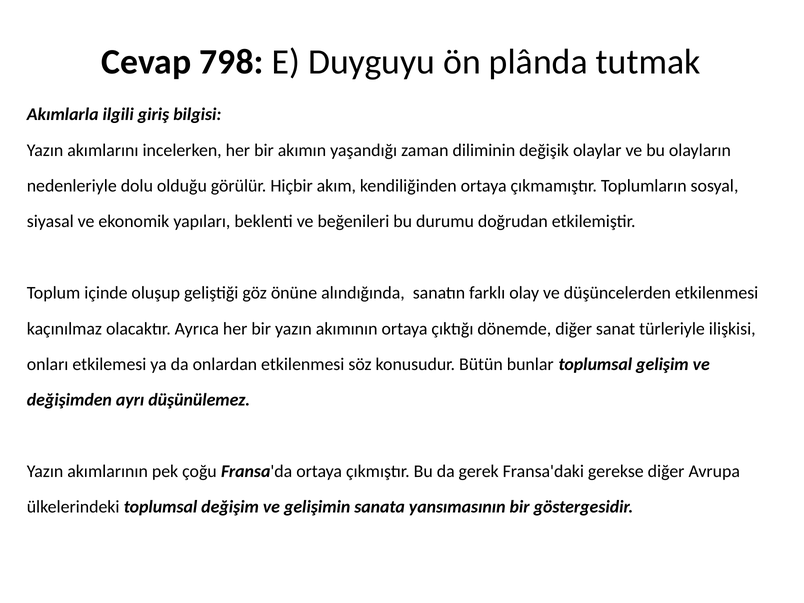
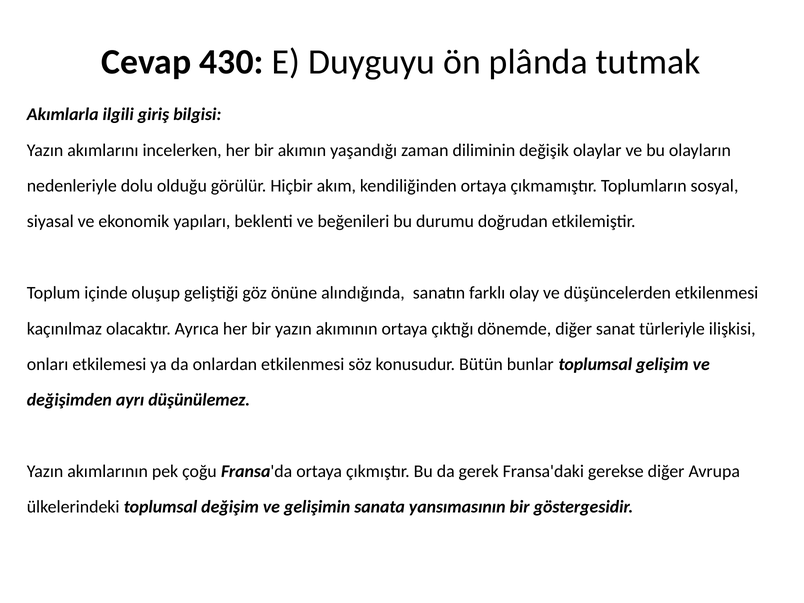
798: 798 -> 430 (231, 62)
